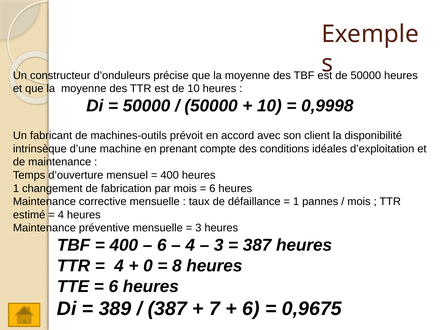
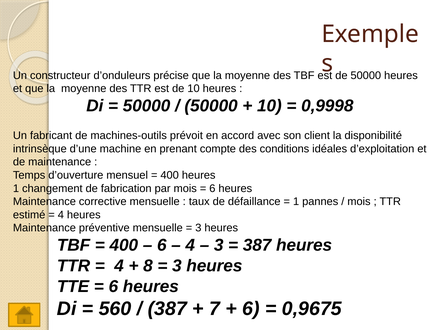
0: 0 -> 8 (148, 266)
8: 8 -> 3 (177, 266)
389: 389 -> 560 (115, 309)
